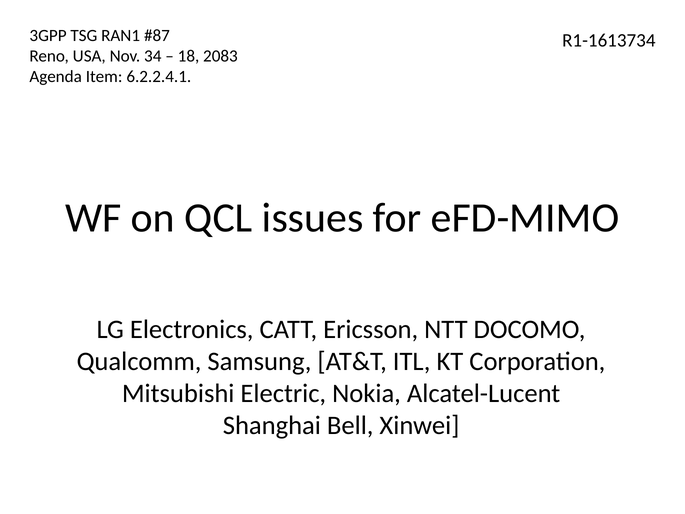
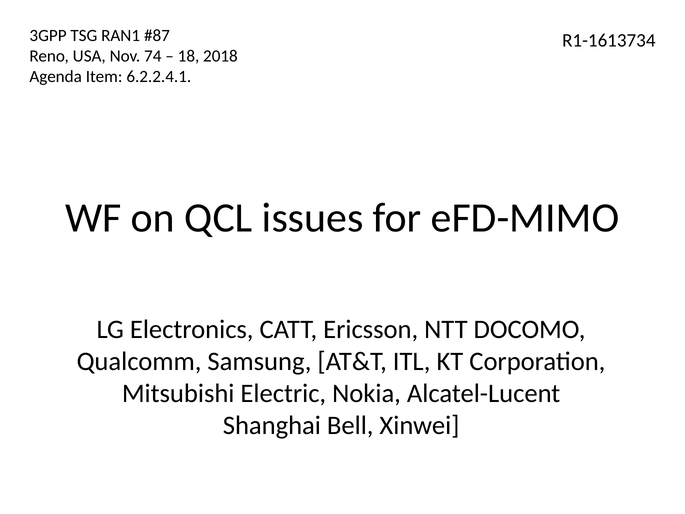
34: 34 -> 74 (153, 56)
2083: 2083 -> 2018 (220, 56)
